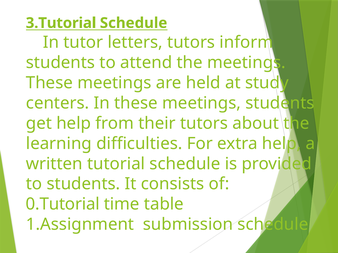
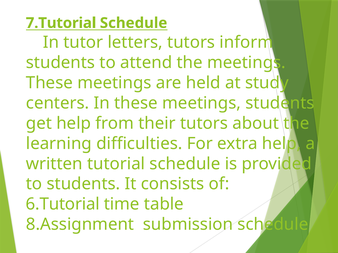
3.Tutorial: 3.Tutorial -> 7.Tutorial (61, 23)
0.Tutorial: 0.Tutorial -> 6.Tutorial (63, 205)
1.Assignment: 1.Assignment -> 8.Assignment (80, 225)
